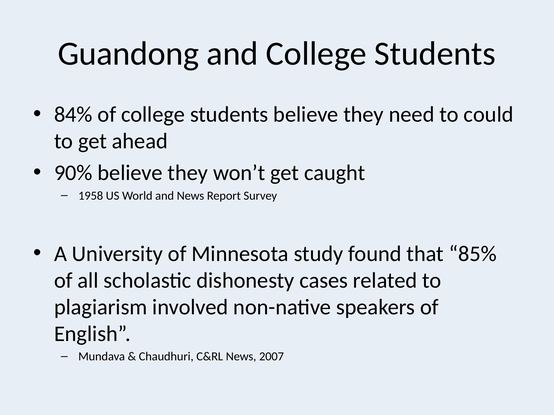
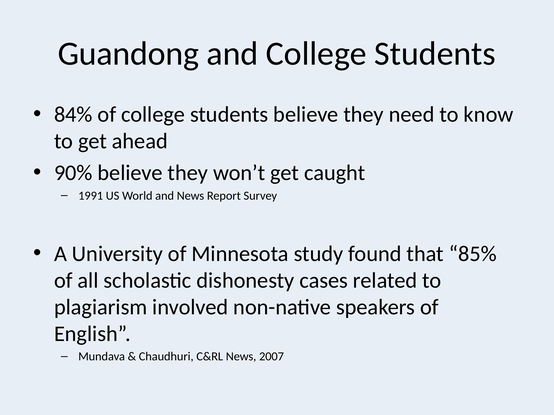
could: could -> know (489, 115)
1958: 1958 -> 1991 (91, 196)
